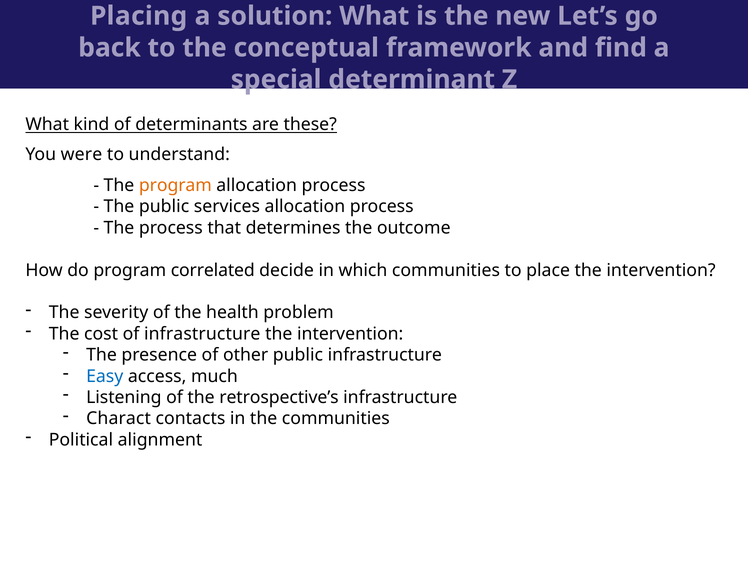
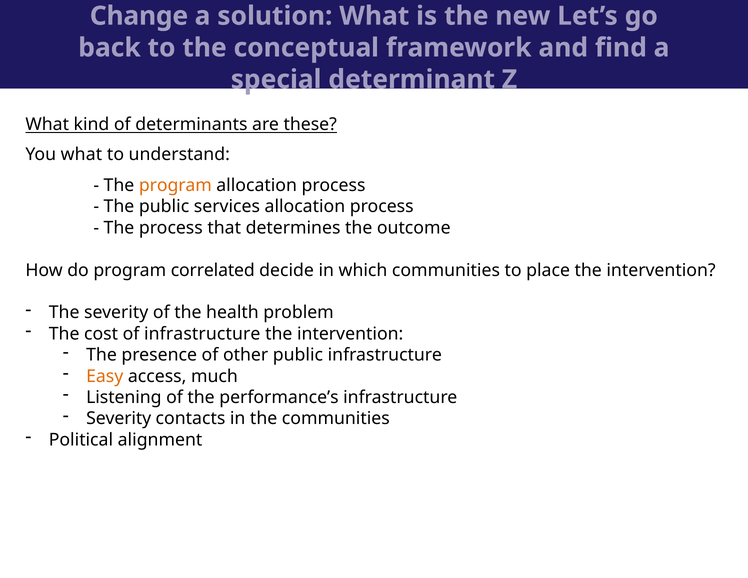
Placing: Placing -> Change (139, 16)
You were: were -> what (81, 154)
Easy colour: blue -> orange (105, 376)
retrospective’s: retrospective’s -> performance’s (279, 397)
Charact: Charact -> Severity (119, 419)
